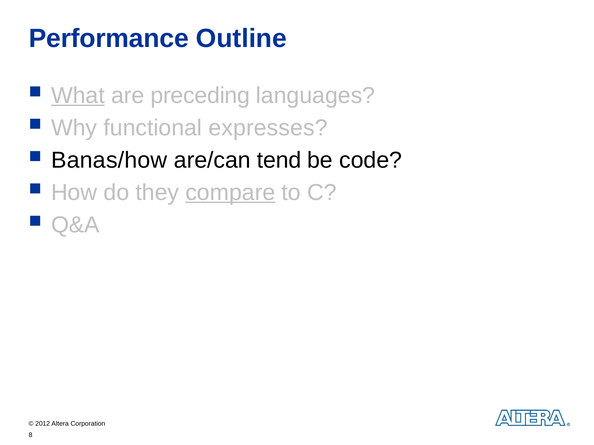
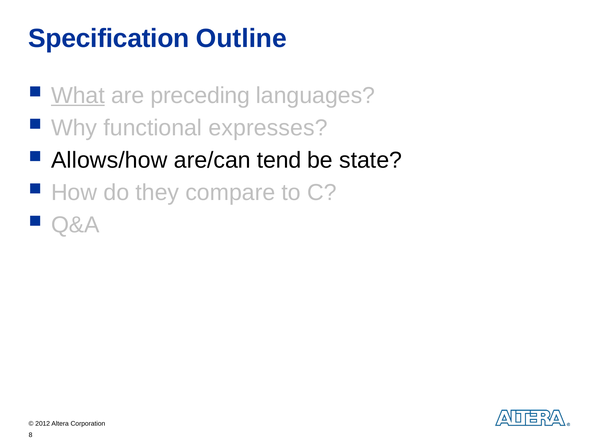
Performance: Performance -> Specification (109, 38)
Banas/how: Banas/how -> Allows/how (109, 160)
code: code -> state (371, 160)
compare underline: present -> none (230, 193)
